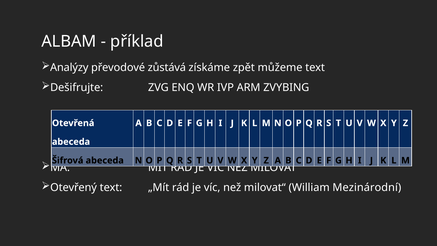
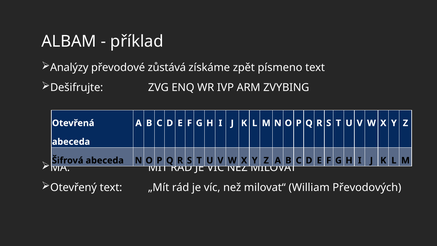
můžeme: můžeme -> písmeno (280, 68)
Mezinárodní: Mezinárodní -> Převodových (367, 187)
